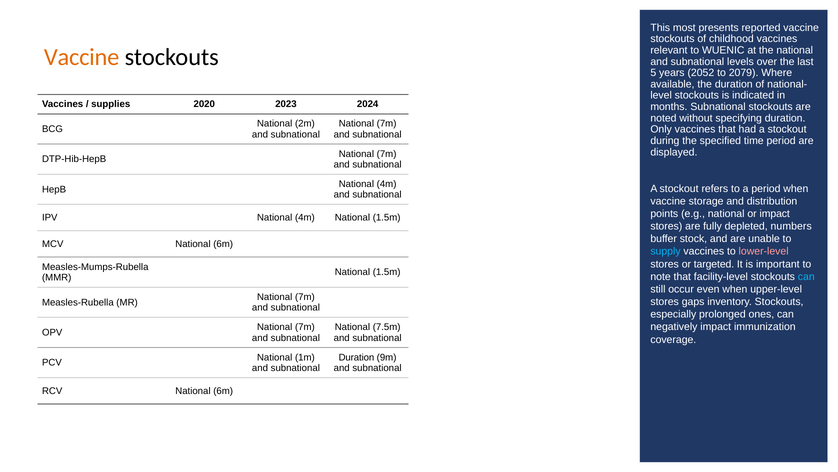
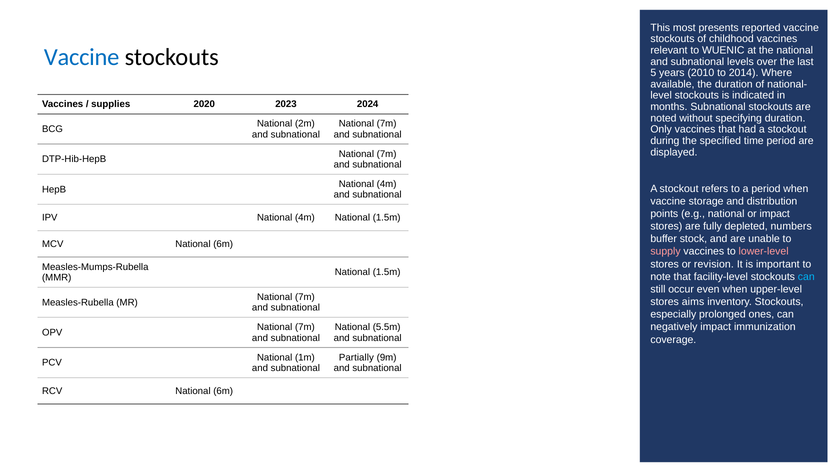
Vaccine colour: orange -> blue (82, 57)
2052: 2052 -> 2010 (701, 73)
2079: 2079 -> 2014 (744, 73)
supply colour: light blue -> pink (666, 251)
targeted: targeted -> revision (714, 264)
gaps: gaps -> aims (693, 301)
7.5m: 7.5m -> 5.5m (387, 327)
Duration: Duration -> Partially (356, 357)
